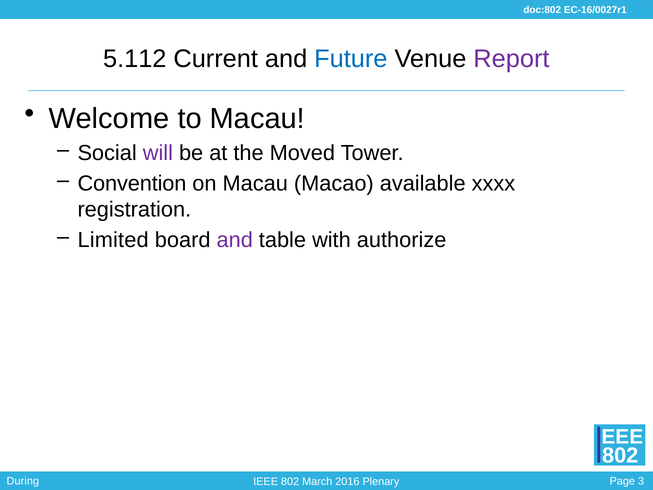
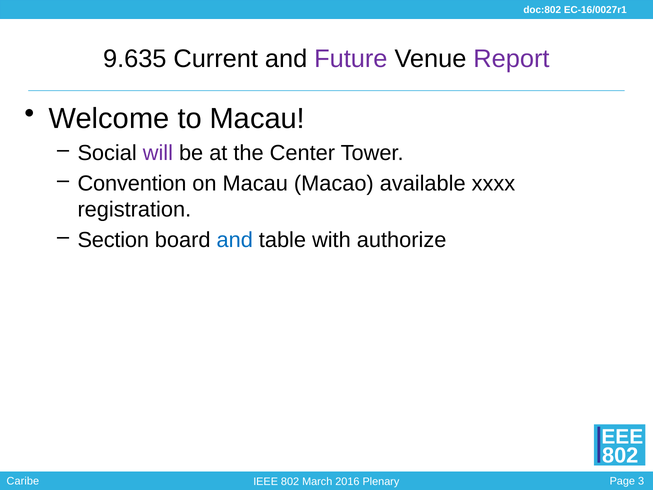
5.112: 5.112 -> 9.635 (135, 59)
Future colour: blue -> purple (351, 59)
Moved: Moved -> Center (302, 153)
Limited: Limited -> Section (113, 240)
and colour: purple -> blue (235, 240)
During: During -> Caribe (23, 481)
